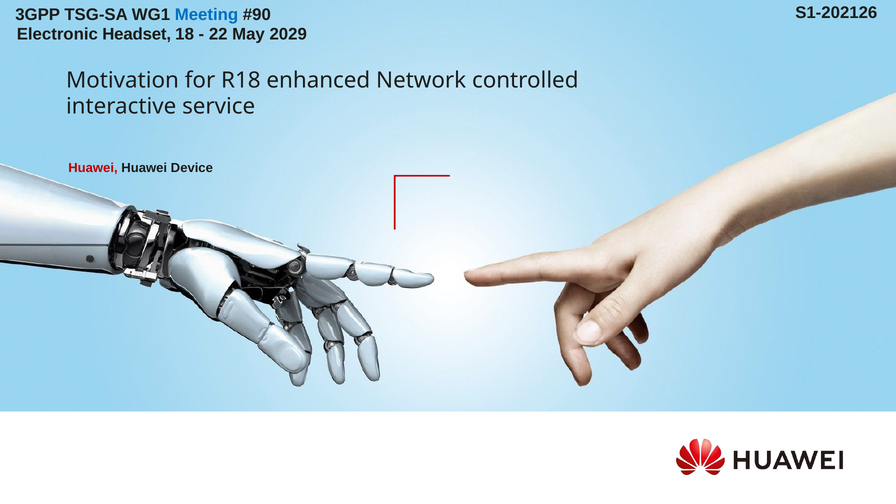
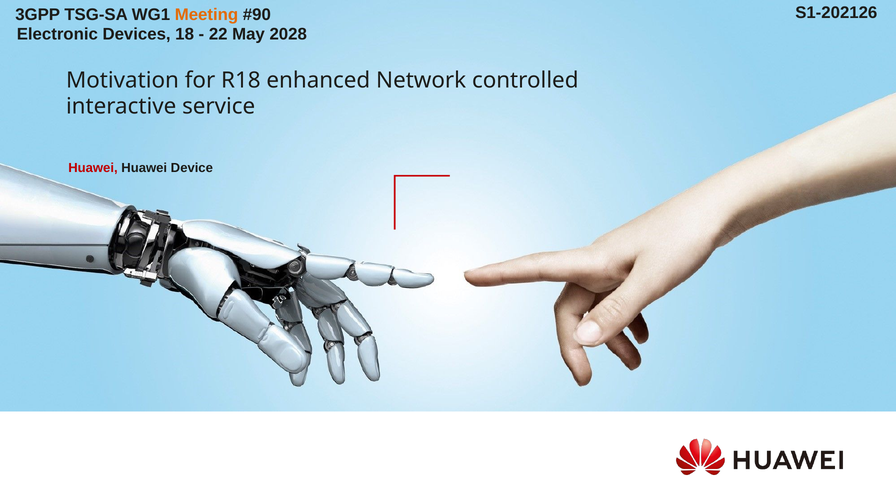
Meeting colour: blue -> orange (206, 15)
Headset: Headset -> Devices (137, 34)
2029: 2029 -> 2028 (288, 34)
